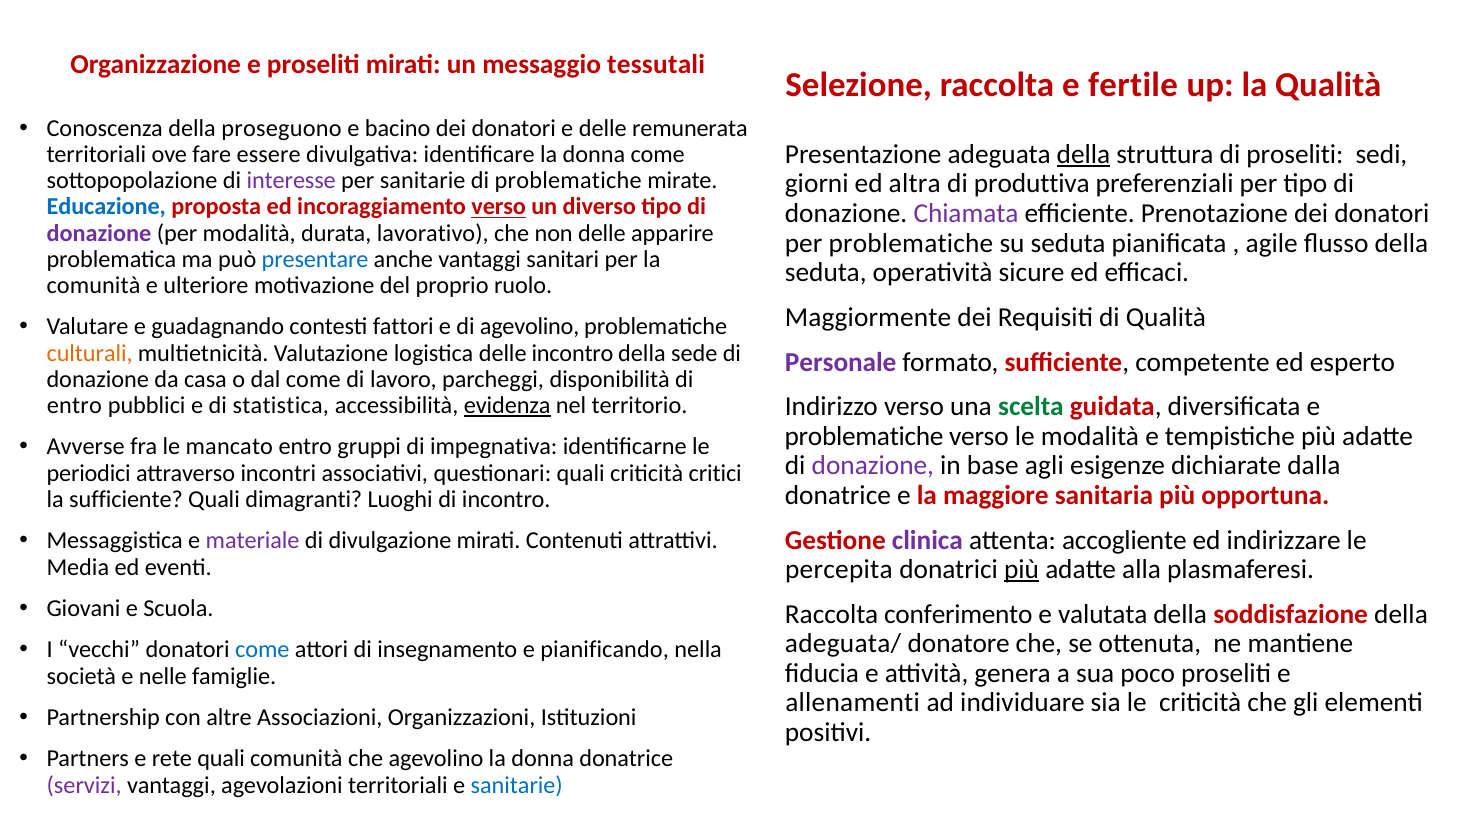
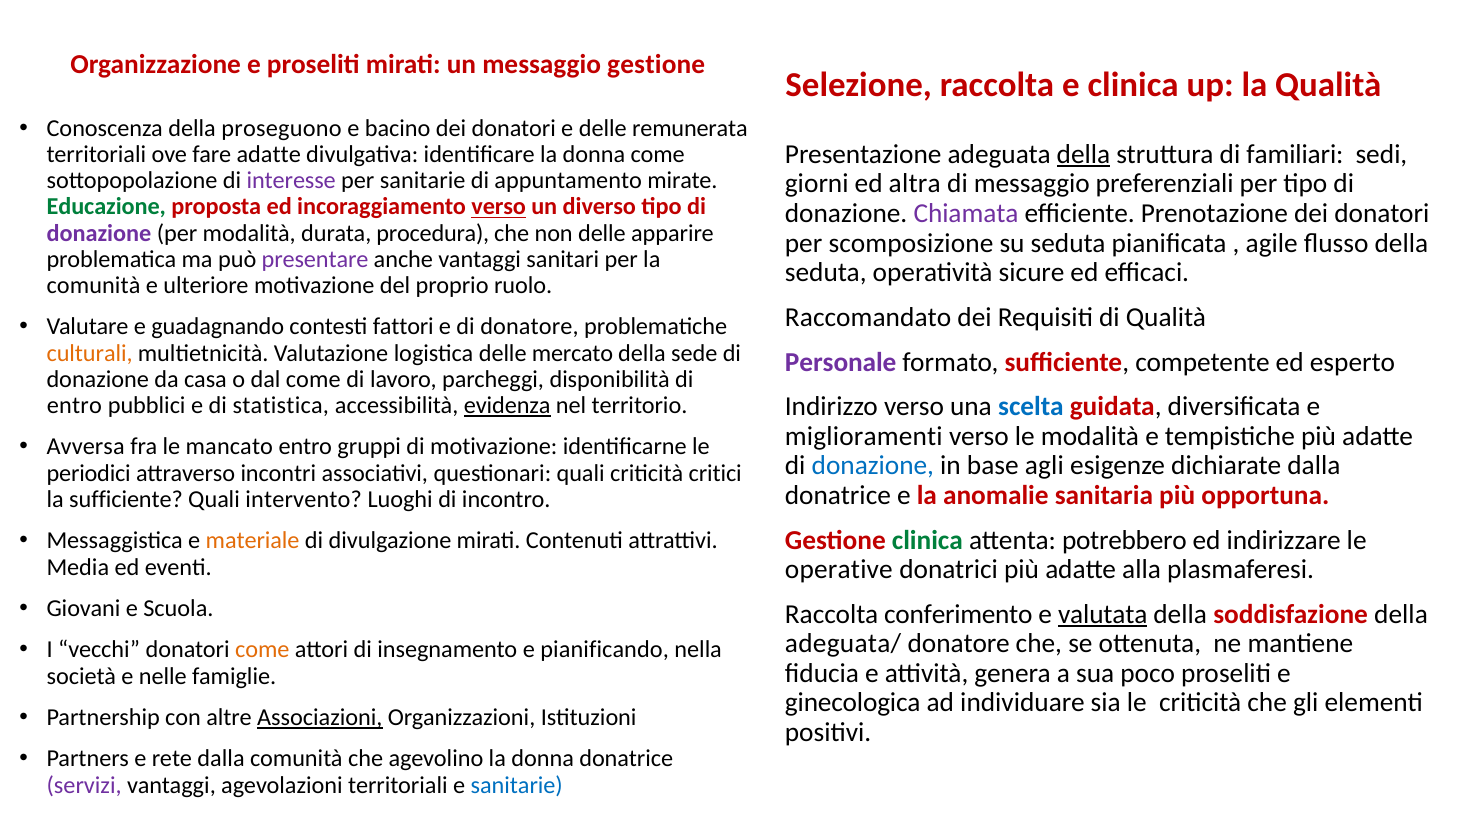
messaggio tessutali: tessutali -> gestione (656, 65)
e fertile: fertile -> clinica (1133, 85)
di proseliti: proseliti -> familiari (1295, 154)
fare essere: essere -> adatte (269, 154)
di problematiche: problematiche -> appuntamento (568, 181)
di produttiva: produttiva -> messaggio (1032, 184)
Educazione colour: blue -> green (106, 207)
lavorativo: lavorativo -> procedura (433, 233)
per problematiche: problematiche -> scomposizione (911, 243)
presentare colour: blue -> purple (315, 259)
Maggiormente: Maggiormente -> Raccomandato (868, 317)
di agevolino: agevolino -> donatore (529, 327)
delle incontro: incontro -> mercato (573, 353)
scelta colour: green -> blue (1031, 407)
problematiche: problematiche -> miglioramenti (864, 436)
Avverse: Avverse -> Avversa (86, 447)
di impegnativa: impegnativa -> motivazione (494, 447)
donazione colour: purple -> blue (873, 466)
maggiore: maggiore -> anomalie (996, 495)
dimagranti: dimagranti -> intervento (304, 499)
materiale colour: purple -> orange (253, 541)
clinica colour: purple -> green (927, 540)
accogliente: accogliente -> potrebbero (1124, 540)
percepita: percepita -> operative (839, 570)
più underline: present -> none (1022, 570)
valutata underline: none -> present (1103, 614)
come colour: blue -> orange (262, 650)
allenamenti: allenamenti -> ginecologica (853, 703)
Associazioni underline: none -> present (320, 718)
rete quali: quali -> dalla (221, 759)
